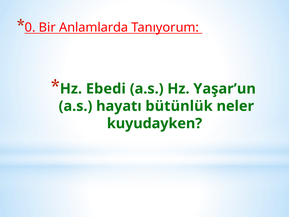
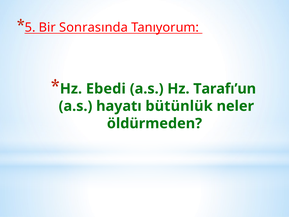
0: 0 -> 5 (30, 27)
Anlamlarda: Anlamlarda -> Sonrasında (94, 27)
Yaşar’un: Yaşar’un -> Tarafı’un (225, 89)
kuyudayken: kuyudayken -> öldürmeden (154, 123)
